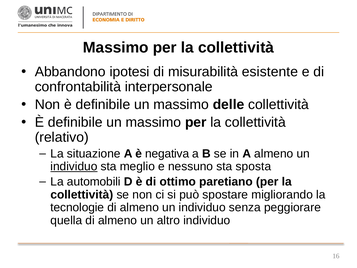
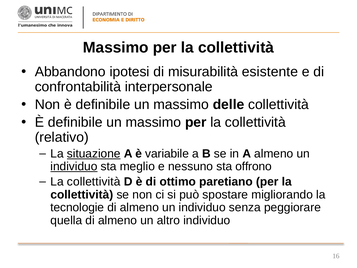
situazione underline: none -> present (94, 154)
negativa: negativa -> variabile (167, 154)
sposta: sposta -> offrono (253, 166)
automobili: automobili -> collettività (94, 182)
